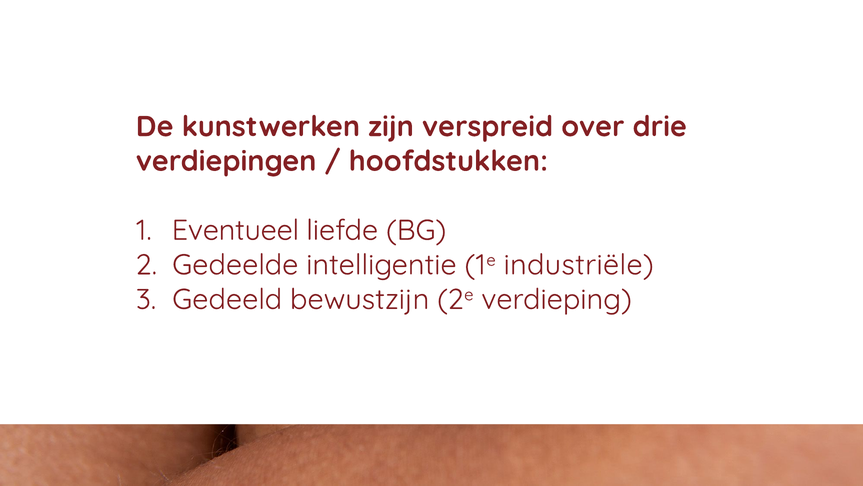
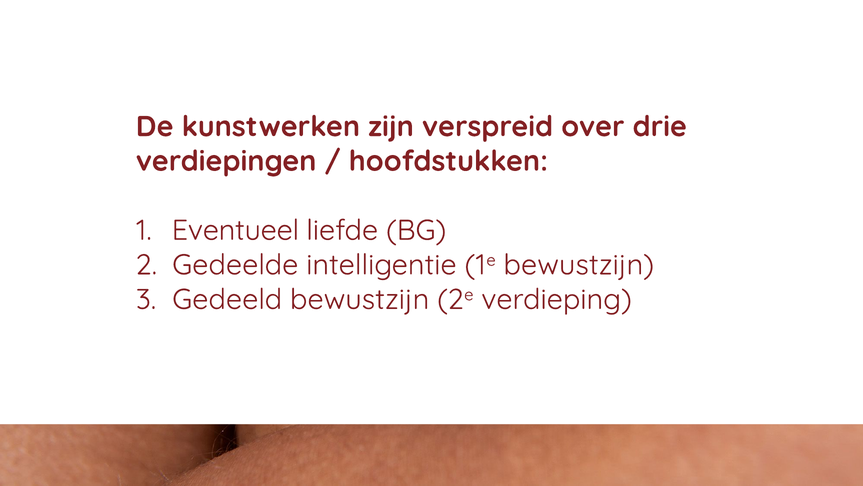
1e industriële: industriële -> bewustzijn (579, 265)
